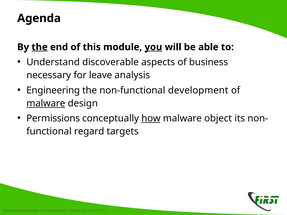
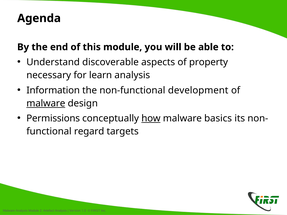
the underline: present -> none (40, 47)
you underline: present -> none (153, 47)
business: business -> property (209, 62)
leave: leave -> learn (101, 75)
Engineering: Engineering -> Information (53, 90)
object: object -> basics (218, 119)
